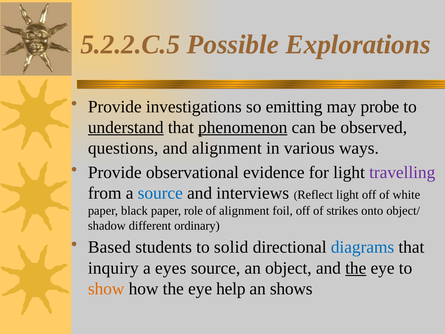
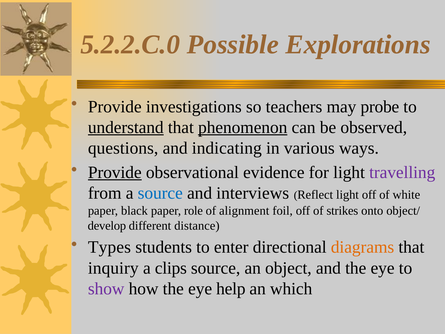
5.2.2.C.5: 5.2.2.C.5 -> 5.2.2.C.0 (130, 45)
emitting: emitting -> teachers (294, 107)
and alignment: alignment -> indicating (227, 148)
Provide underline: none -> present (115, 172)
shadow: shadow -> develop (107, 225)
ordinary: ordinary -> distance (197, 225)
Based: Based -> Types (109, 247)
solid: solid -> enter (231, 247)
diagrams colour: blue -> orange (363, 247)
eyes: eyes -> clips (171, 268)
the underline: present -> none (356, 268)
show colour: orange -> purple (106, 289)
shows: shows -> which (291, 289)
